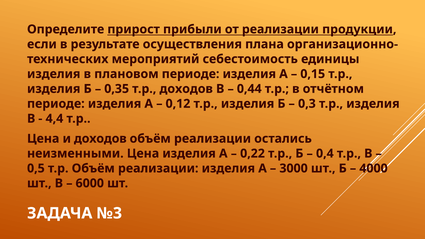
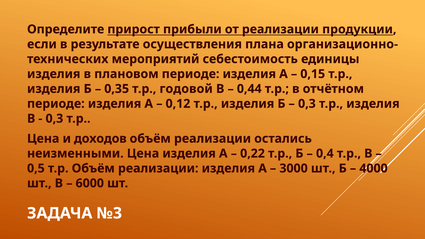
т.р доходов: доходов -> годовой (186, 89)
4,4: 4,4 -> 0,3 (54, 119)
